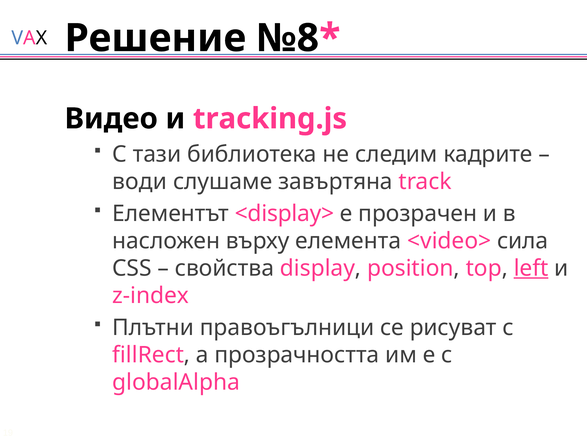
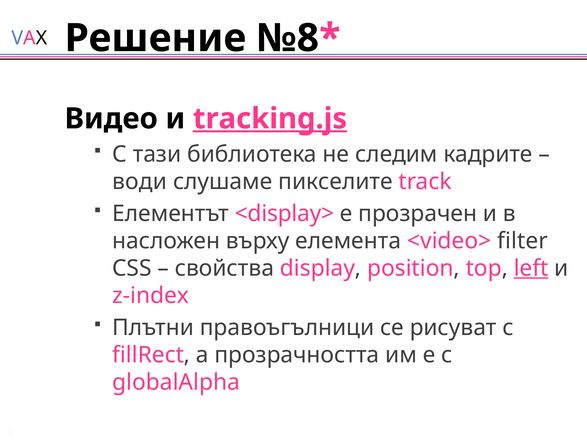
tracking.js underline: none -> present (270, 118)
завъртяна: завъртяна -> пикселите (335, 181)
сила: сила -> filter (523, 240)
